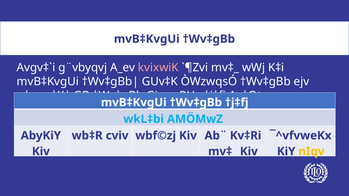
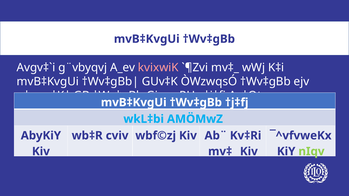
nIqv colour: yellow -> light green (311, 152)
